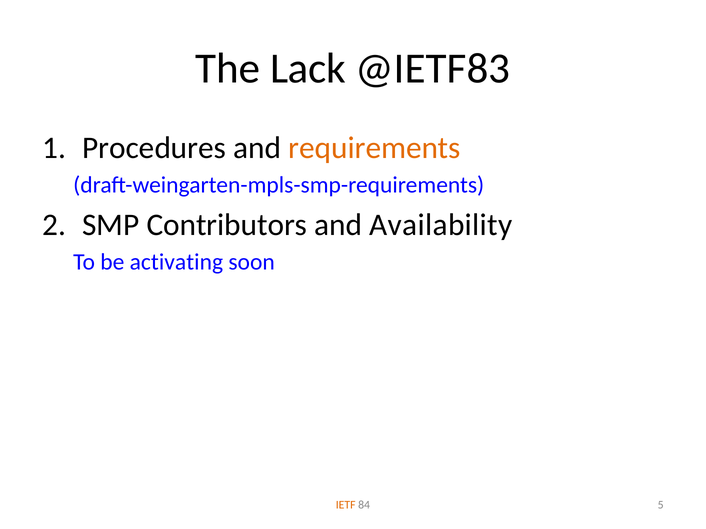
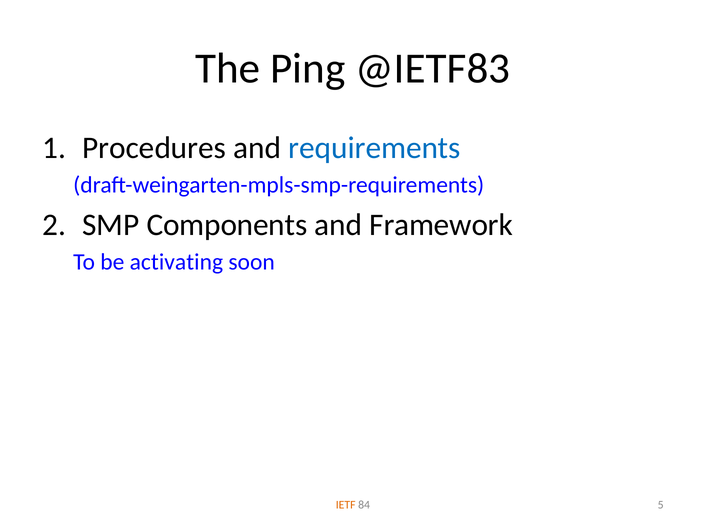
Lack: Lack -> Ping (308, 68)
requirements colour: orange -> blue (375, 148)
Contributors: Contributors -> Components (227, 225)
Availability: Availability -> Framework (441, 225)
